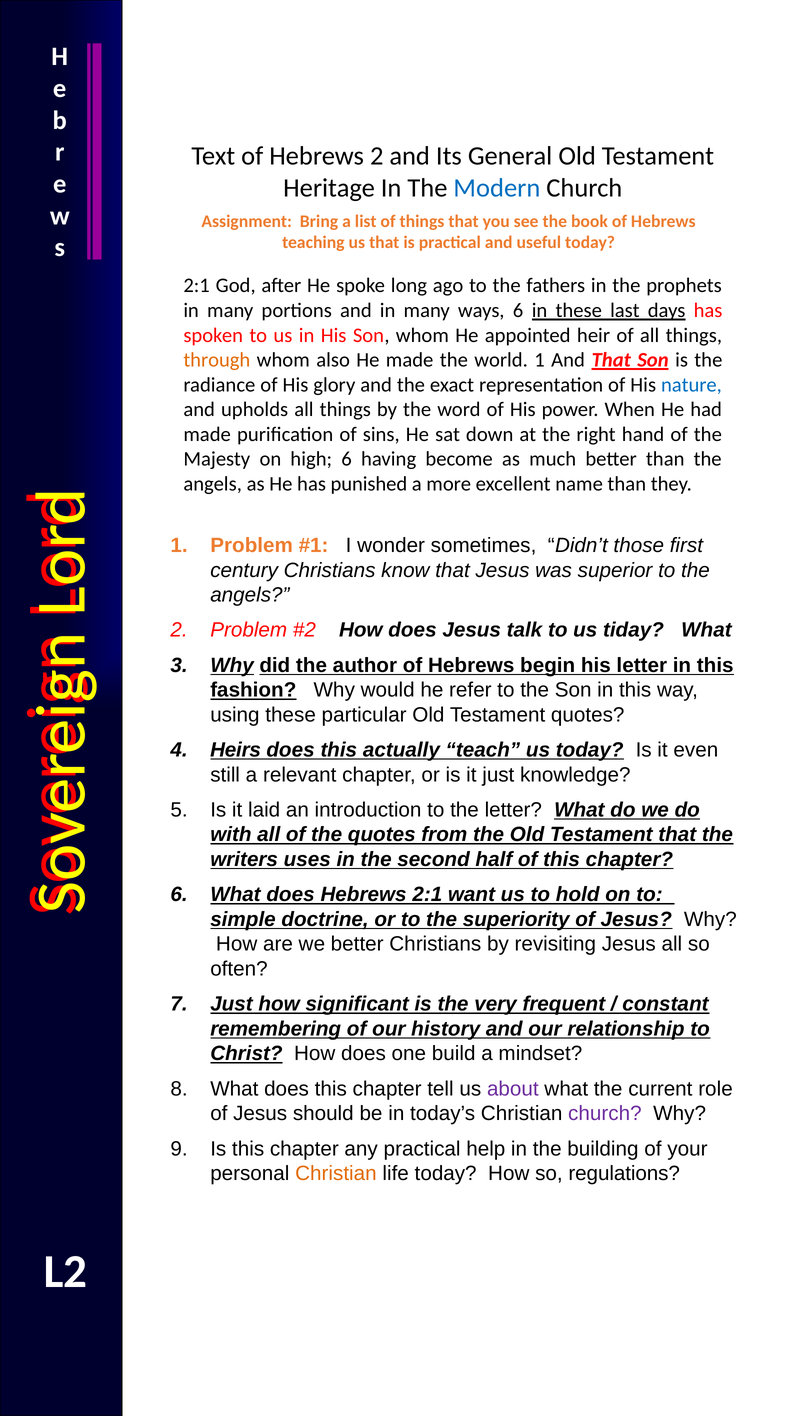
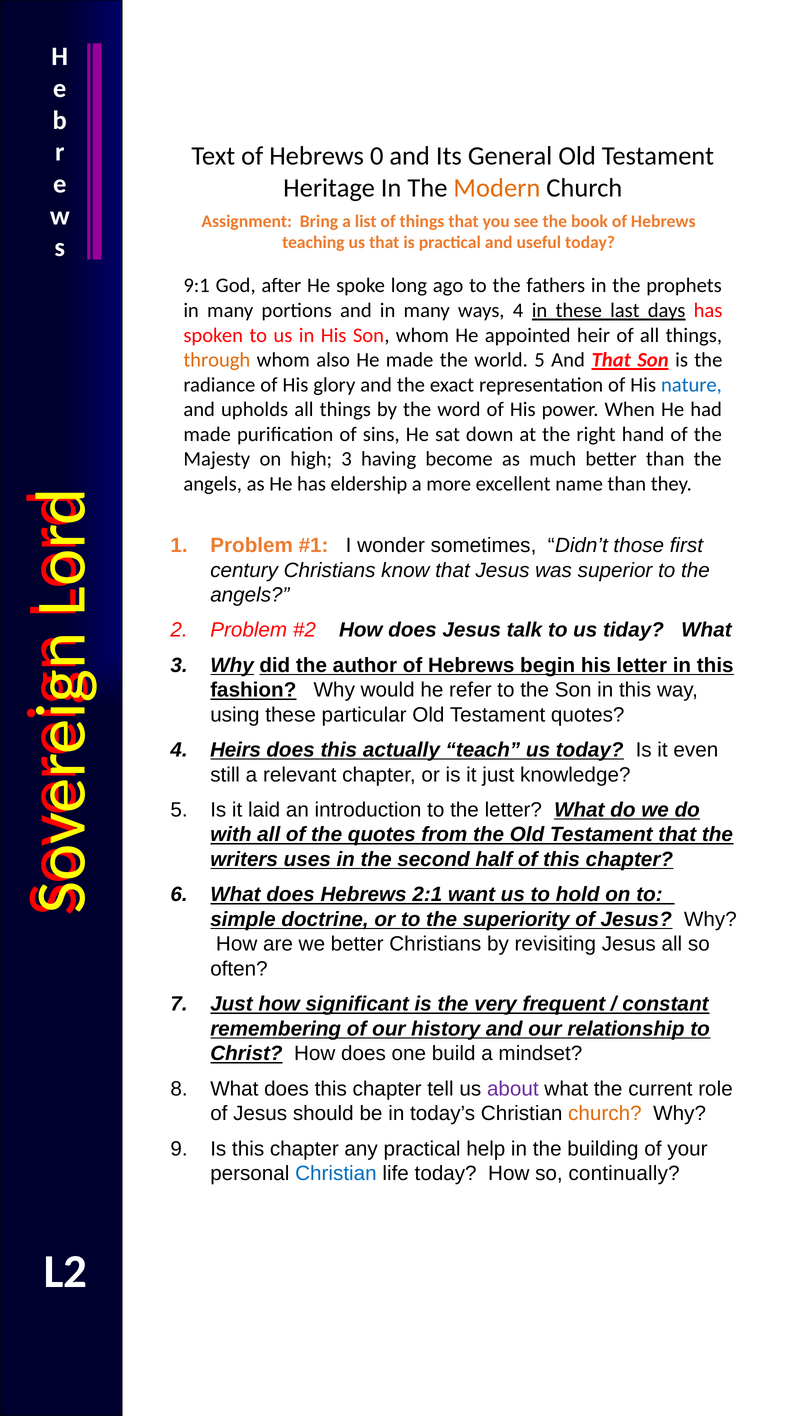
Hebrews 2: 2 -> 0 (377, 156)
Modern colour: blue -> orange (497, 188)
2:1: 2:1 -> 9:1 (197, 285)
ways 6: 6 -> 4 (518, 310)
world 1: 1 -> 5 (540, 360)
high 6: 6 -> 3 (347, 459)
punished: punished -> eldership (369, 484)
church colour: purple -> orange (605, 1113)
Christian colour: orange -> blue (336, 1173)
regulations: regulations -> continually (624, 1173)
